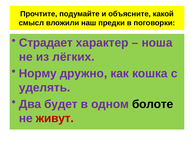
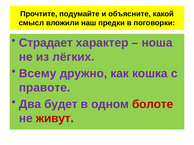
Норму: Норму -> Всему (38, 74)
уделять: уделять -> правоте (45, 88)
болоте colour: black -> red (153, 104)
